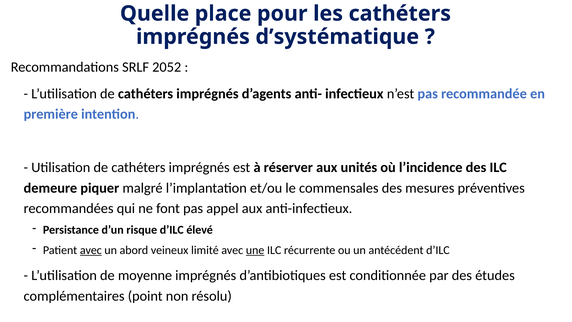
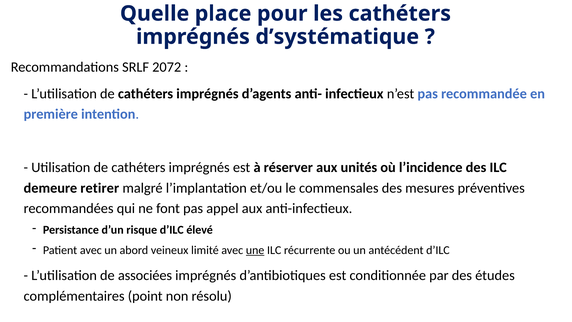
2052: 2052 -> 2072 (167, 67)
piquer: piquer -> retirer (100, 188)
avec underline: present -> none (91, 250)
moyenne: moyenne -> associées (145, 275)
